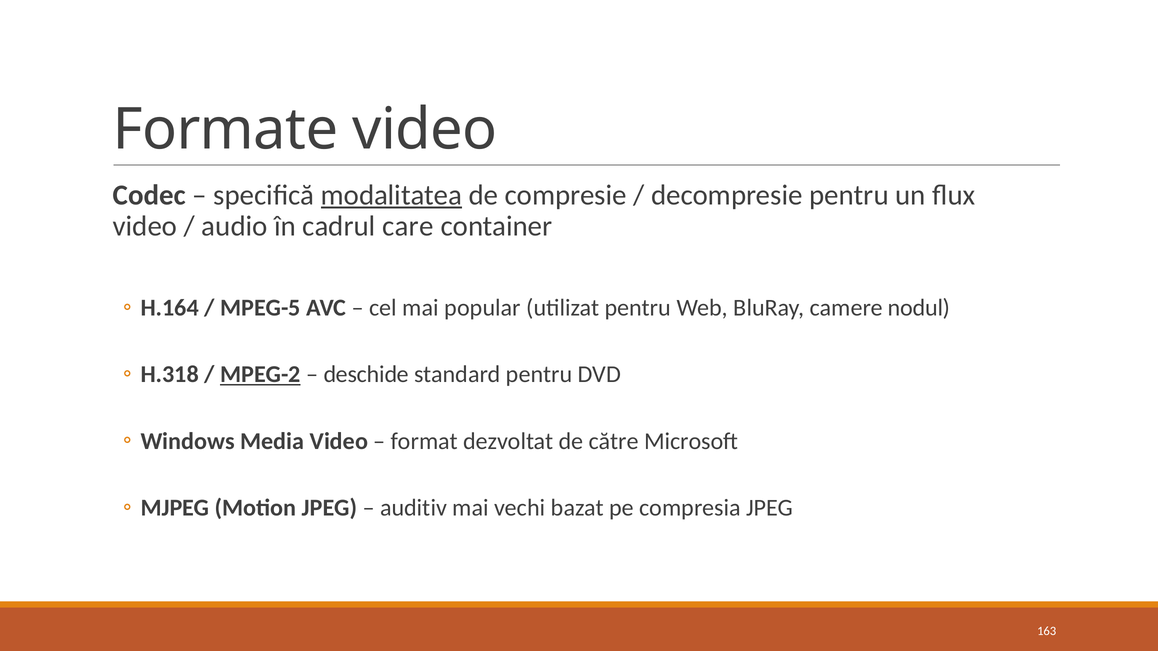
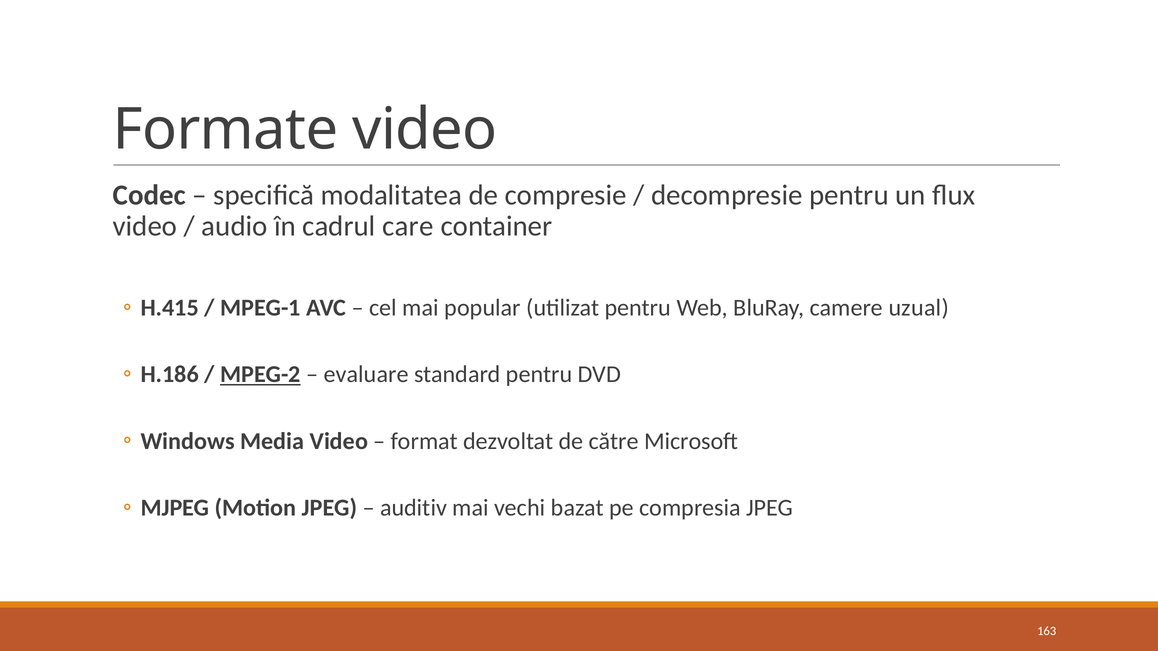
modalitatea underline: present -> none (391, 195)
H.164: H.164 -> H.415 (170, 308)
MPEG-5: MPEG-5 -> MPEG-1 (260, 308)
nodul: nodul -> uzual (919, 308)
H.318: H.318 -> H.186 (170, 375)
deschide: deschide -> evaluare (366, 375)
